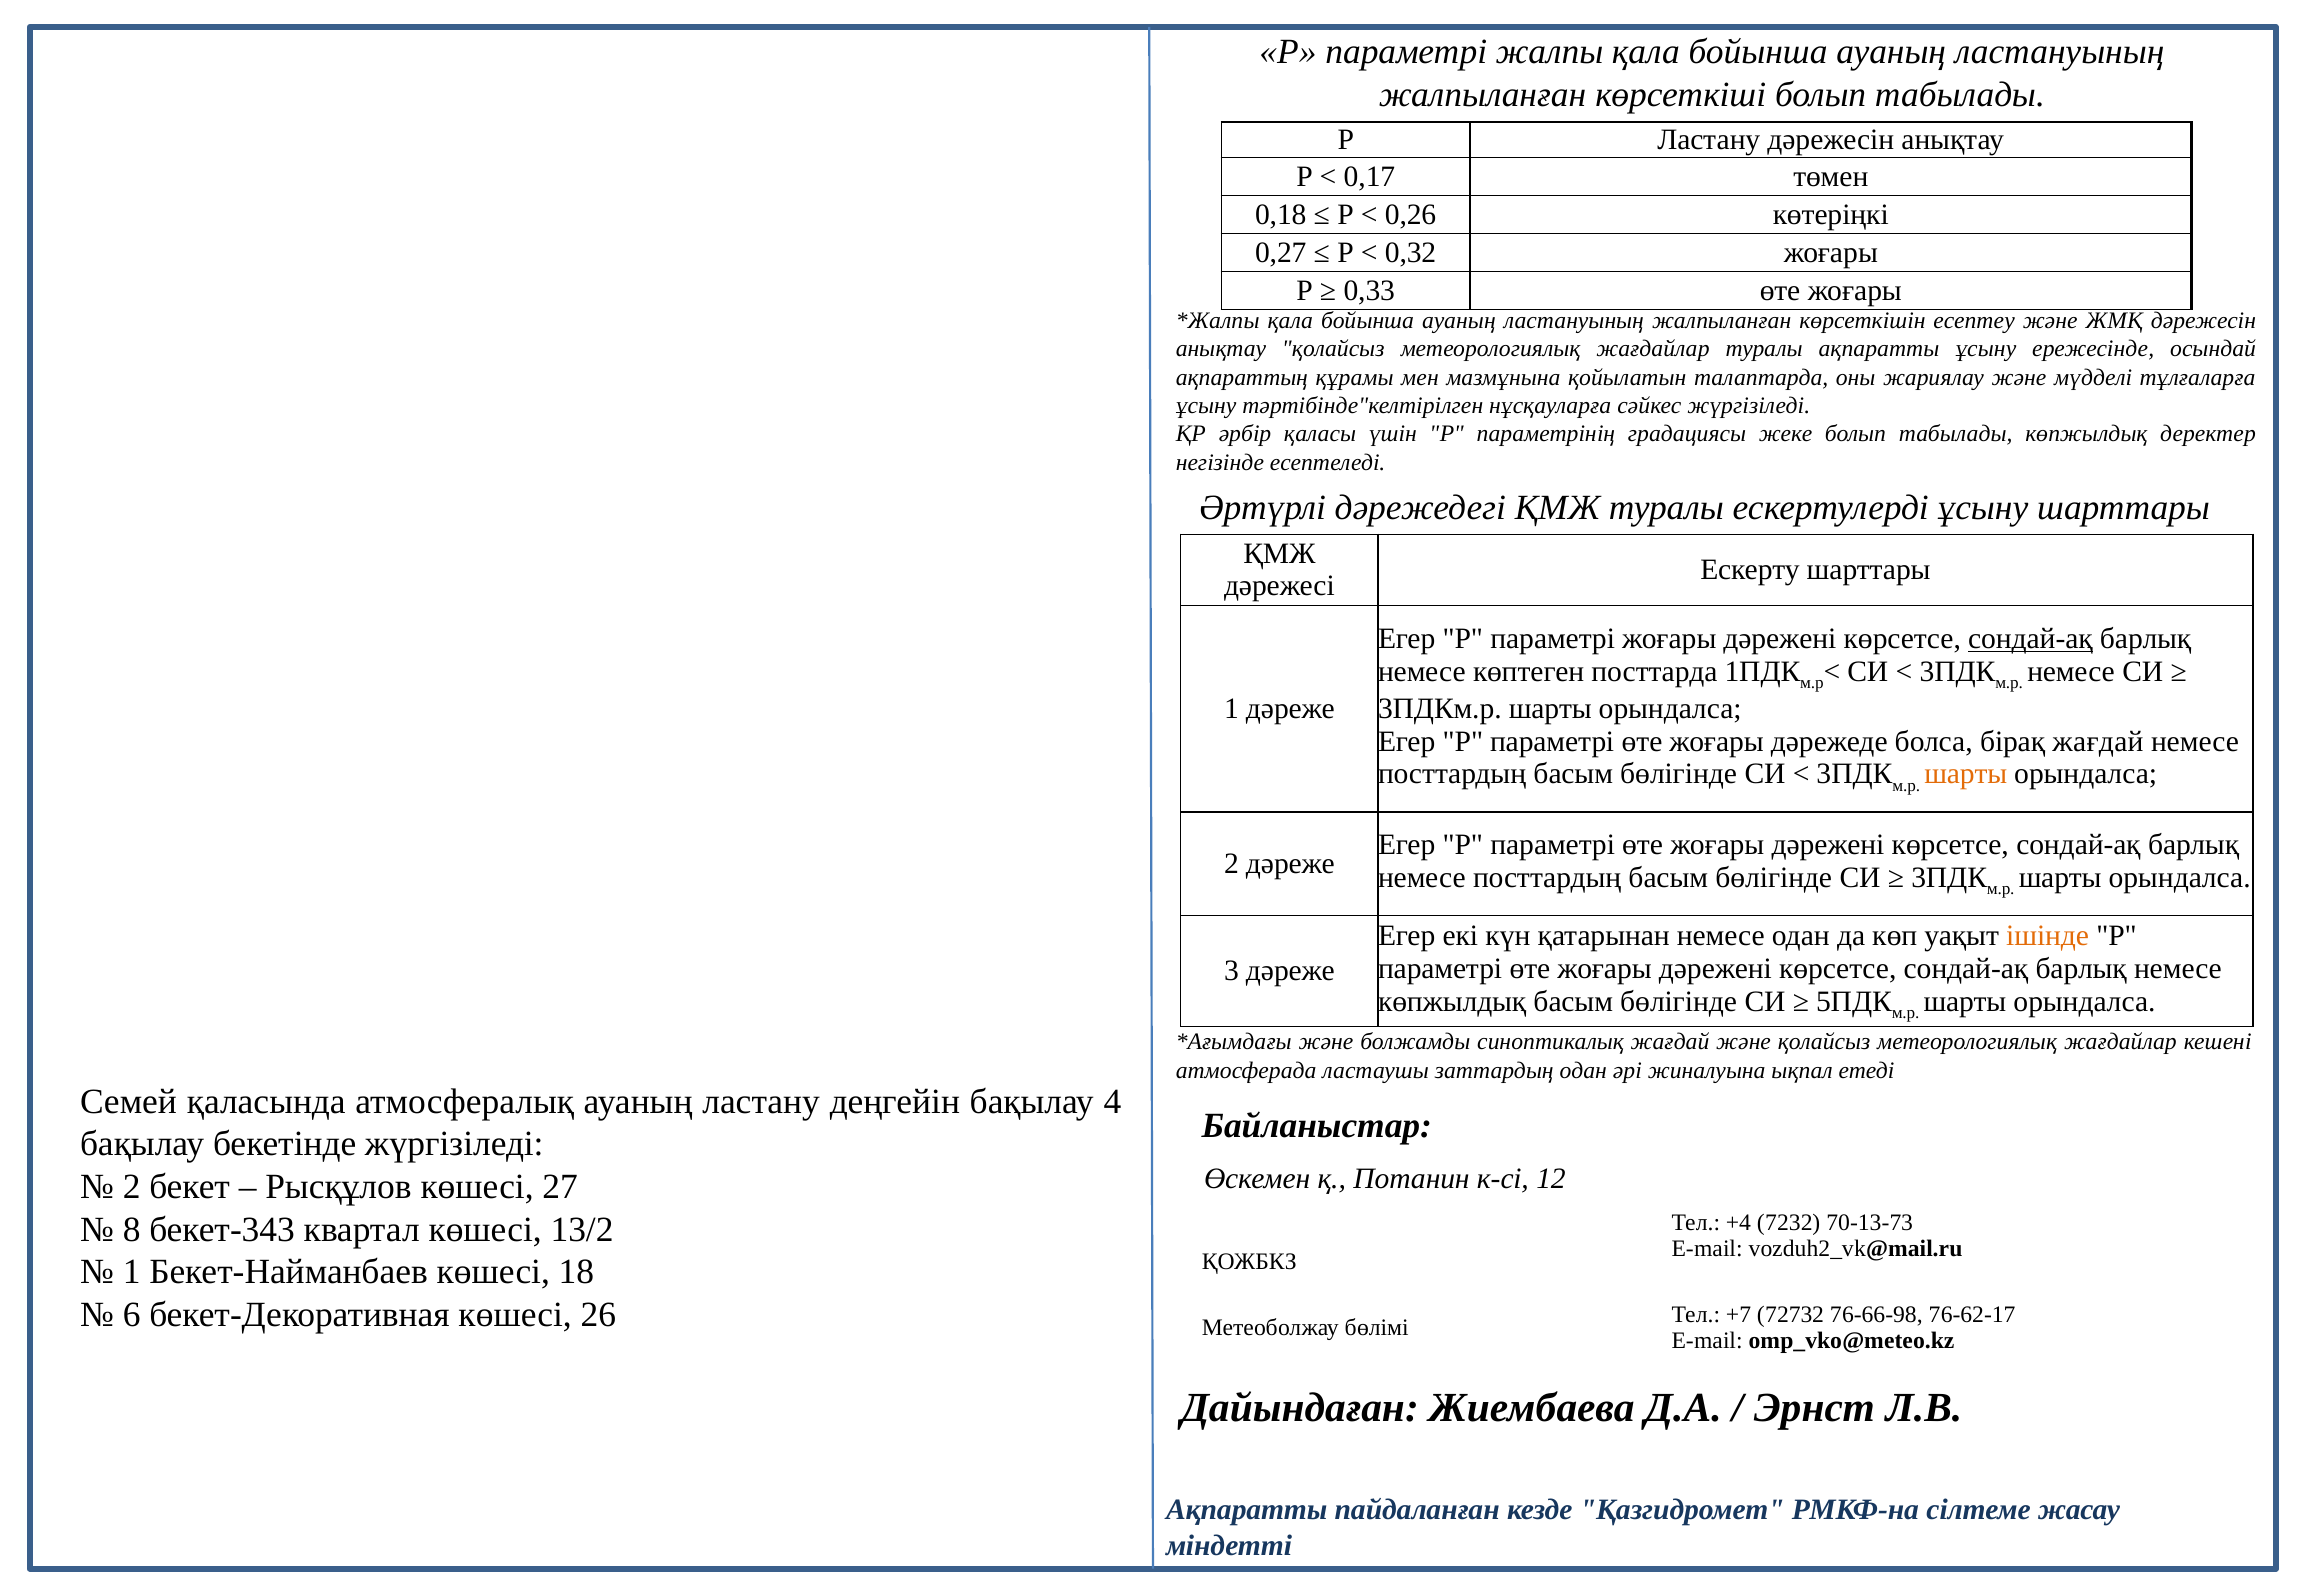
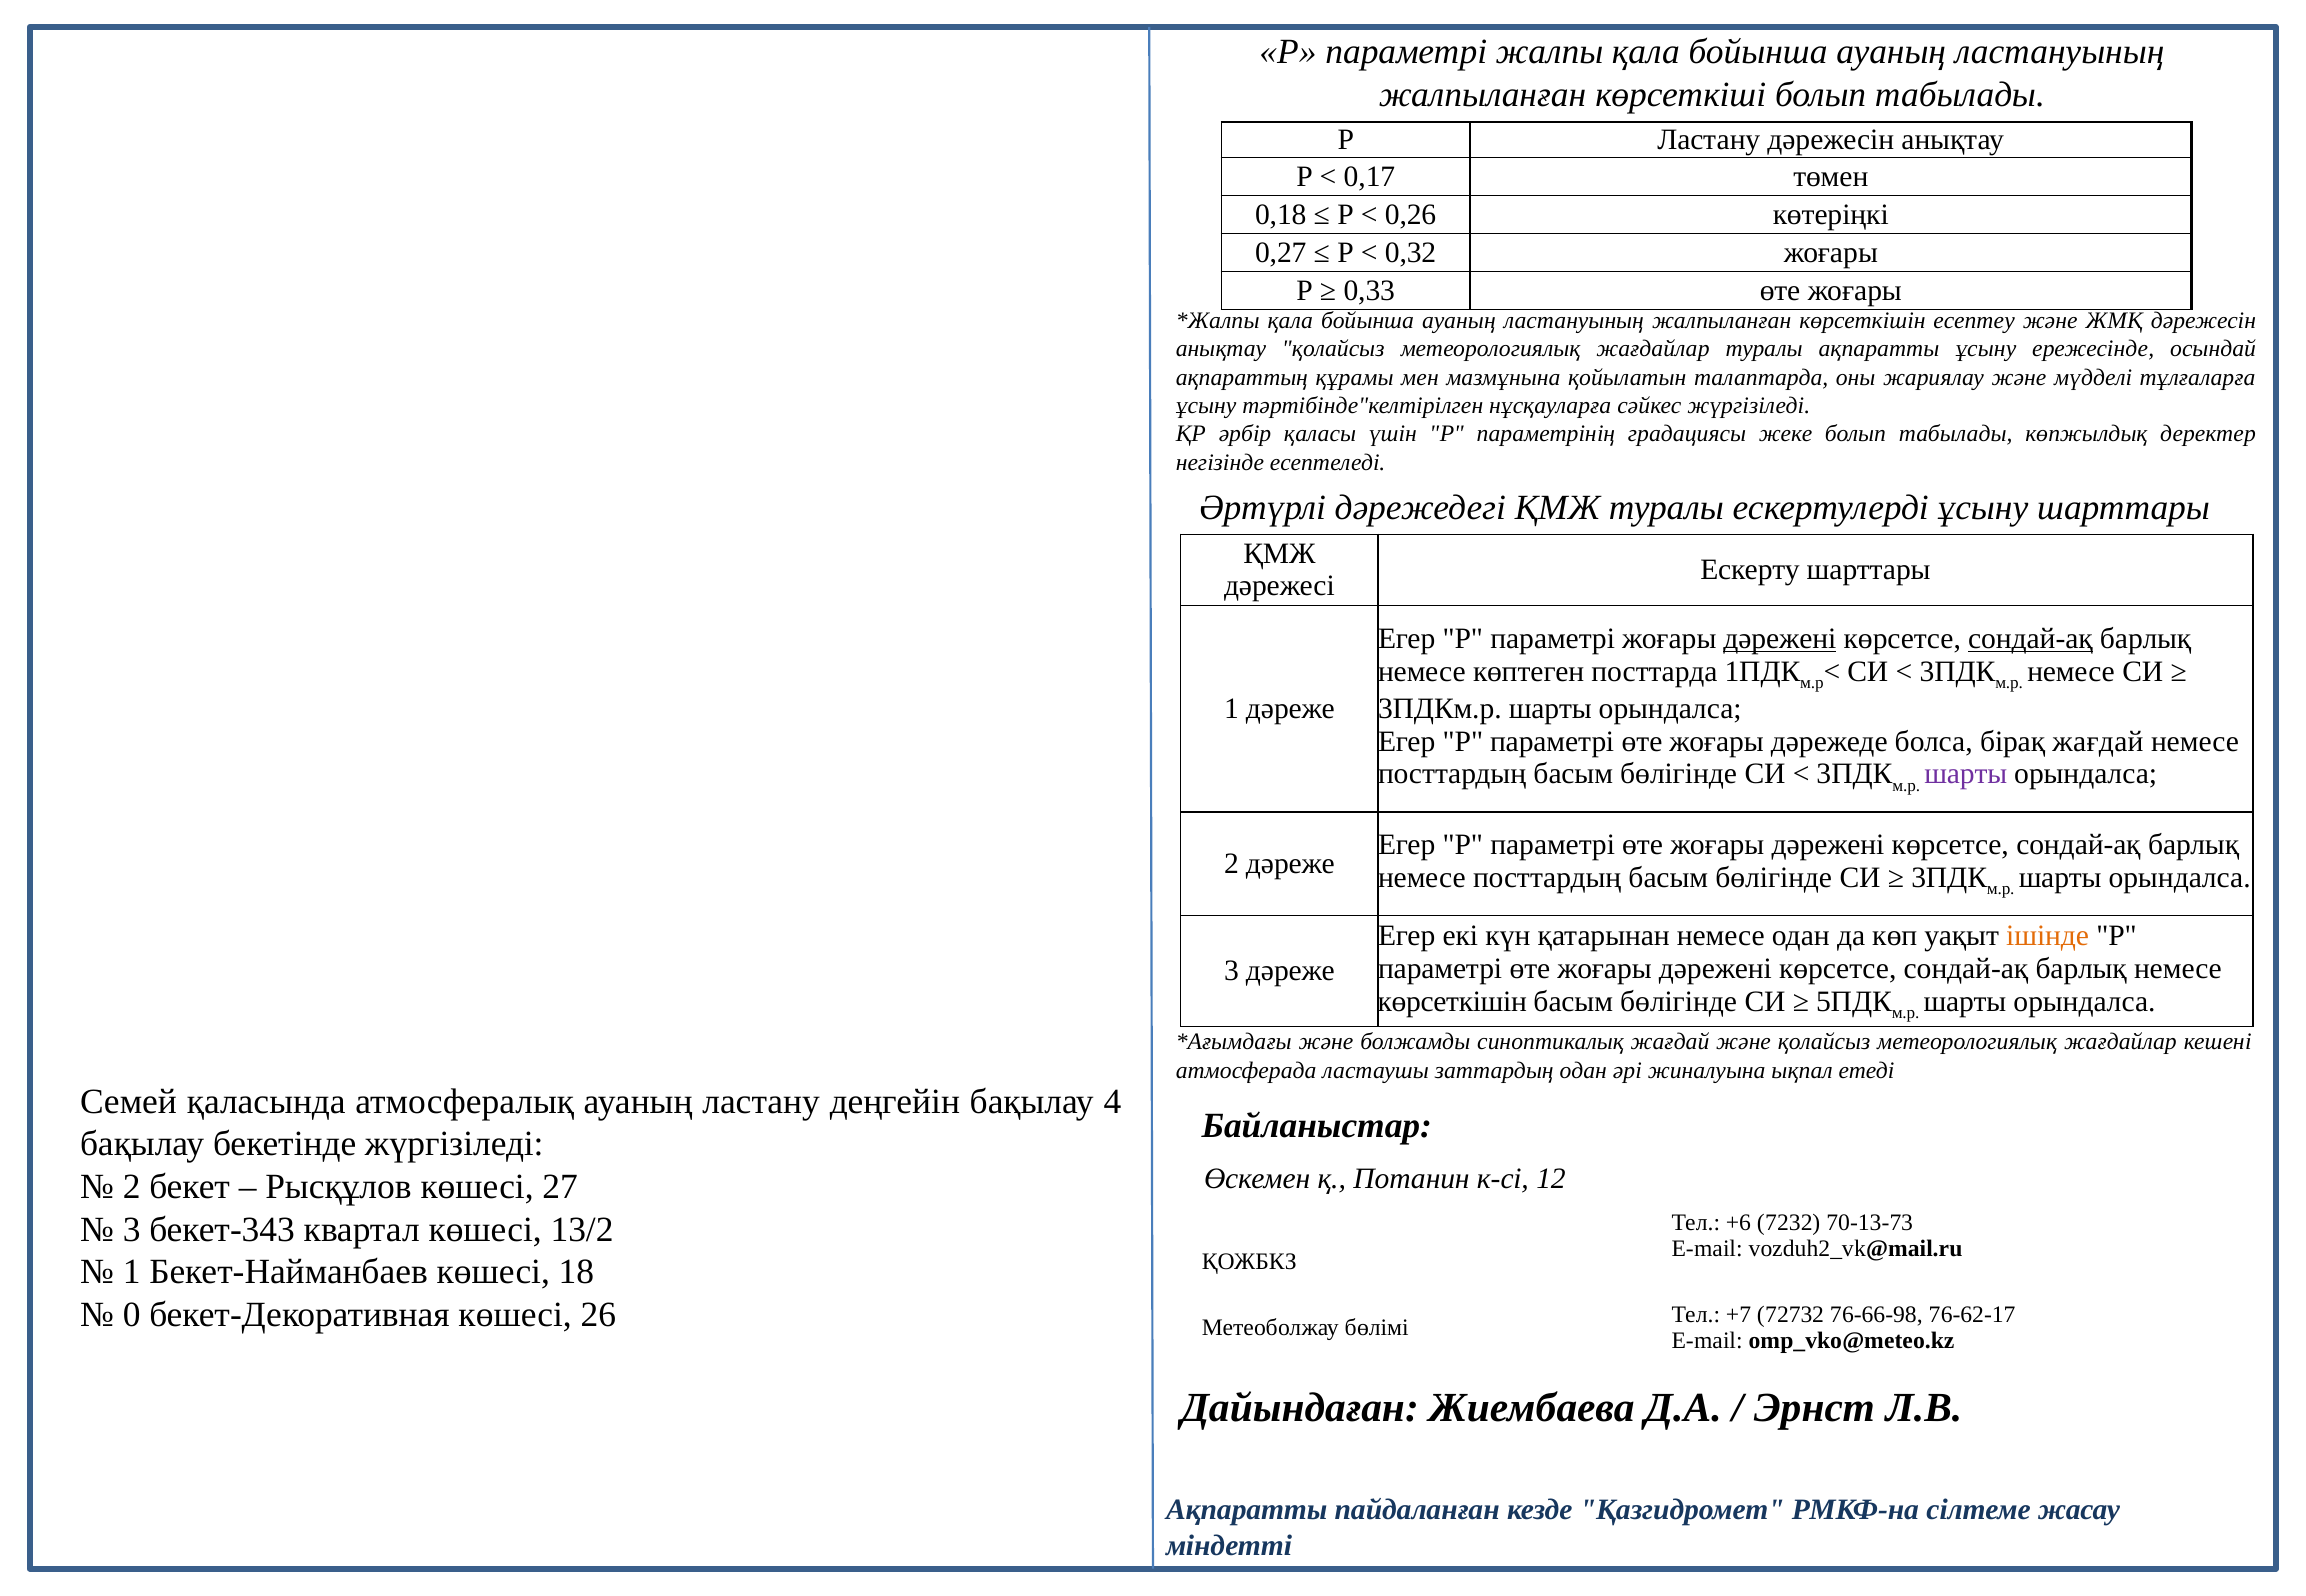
дәрежені underline: none -> present (1780, 639)
шарты colour: orange -> purple (1966, 774)
көпжылдық: көпжылдық -> көрсеткішін (1452, 1002)
+4: +4 -> +6 (1738, 1223)
8: 8 -> 3 (132, 1230)
6: 6 -> 0 (132, 1315)
